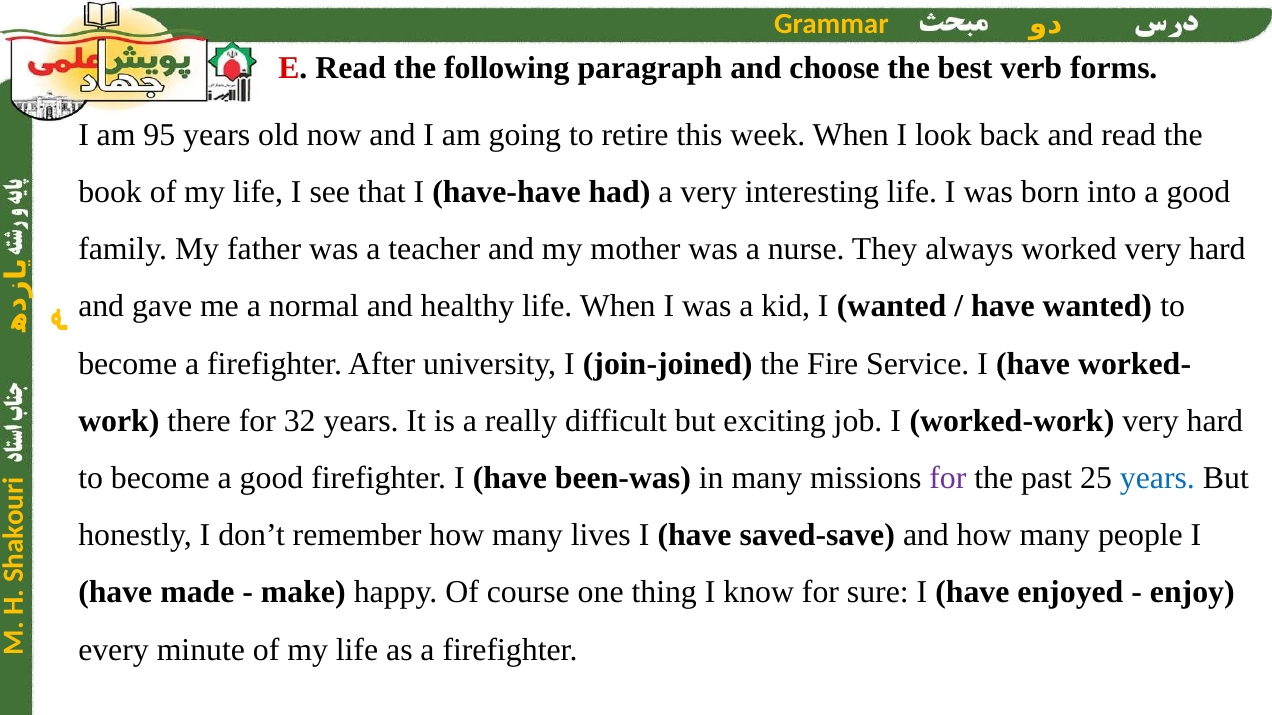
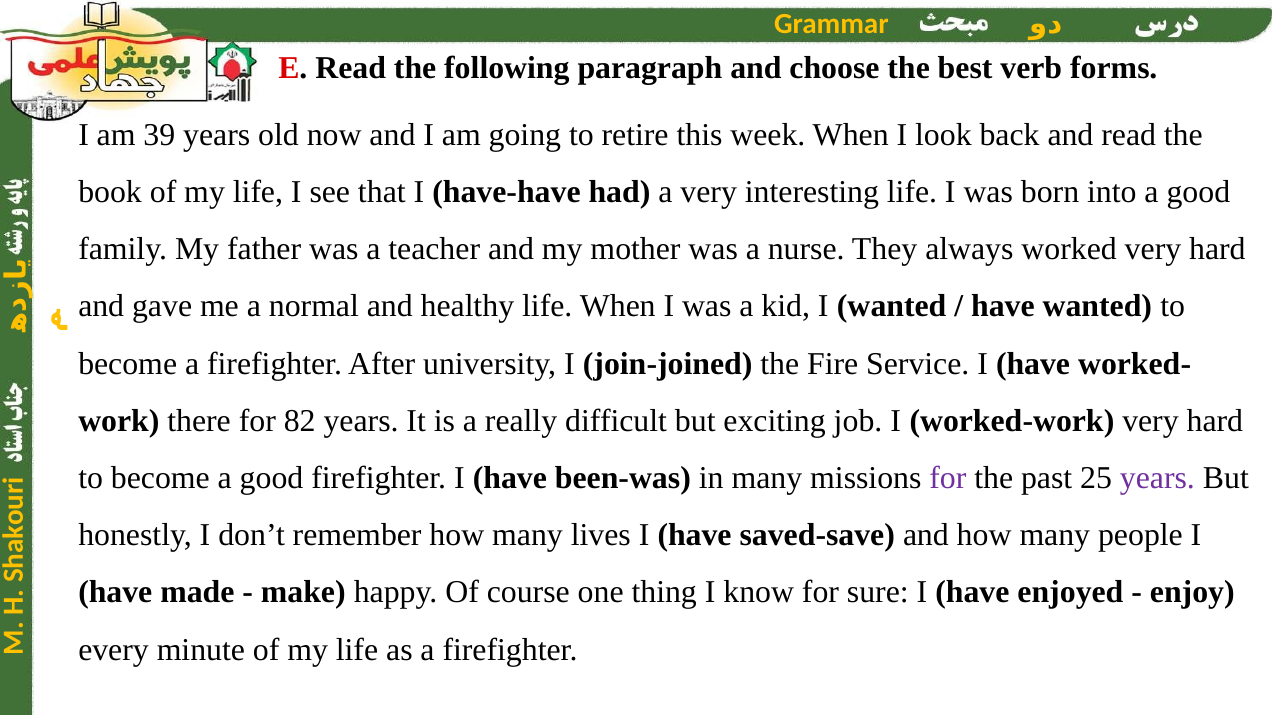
95: 95 -> 39 (159, 135)
32: 32 -> 82 (300, 421)
years colour: blue -> purple (1157, 478)
